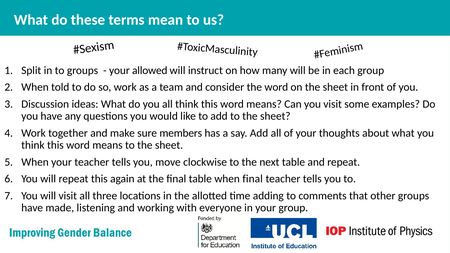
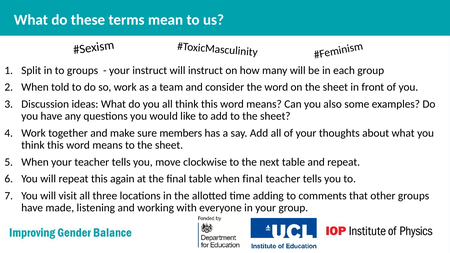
your allowed: allowed -> instruct (150, 70)
you visit: visit -> also (333, 104)
